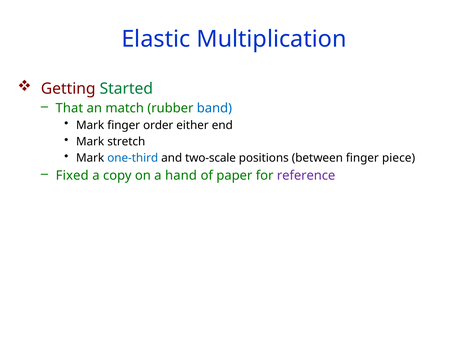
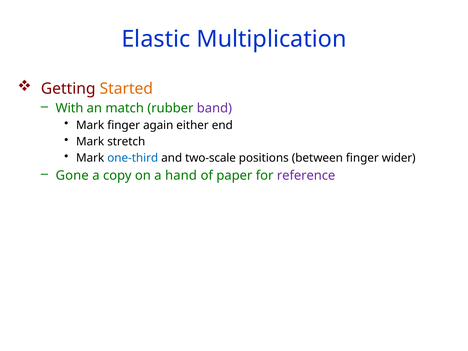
Started colour: green -> orange (126, 89)
That: That -> With (69, 108)
band colour: blue -> purple (214, 108)
order: order -> again (158, 125)
piece: piece -> wider (399, 158)
Fixed: Fixed -> Gone (72, 176)
